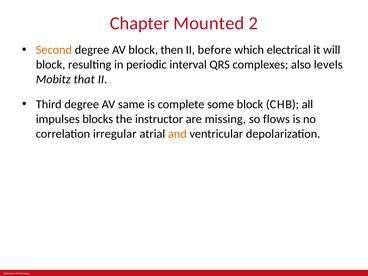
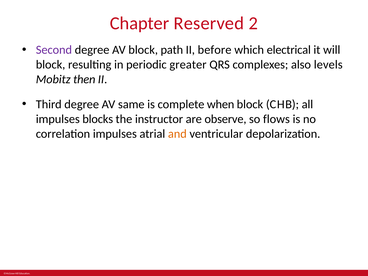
Mounted: Mounted -> Reserved (209, 23)
Second colour: orange -> purple (54, 50)
then: then -> path (172, 50)
interval: interval -> greater (188, 65)
that: that -> then (84, 79)
some: some -> when (221, 104)
missing: missing -> observe (225, 119)
correlation irregular: irregular -> impulses (115, 134)
